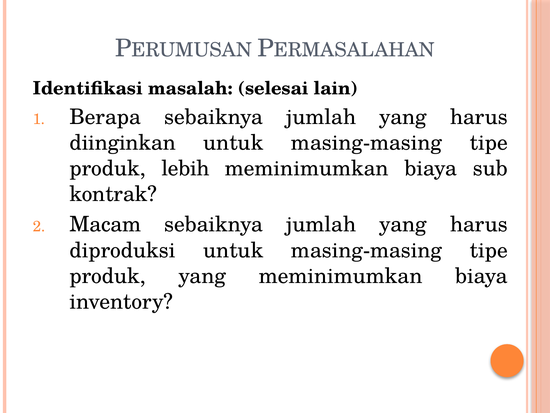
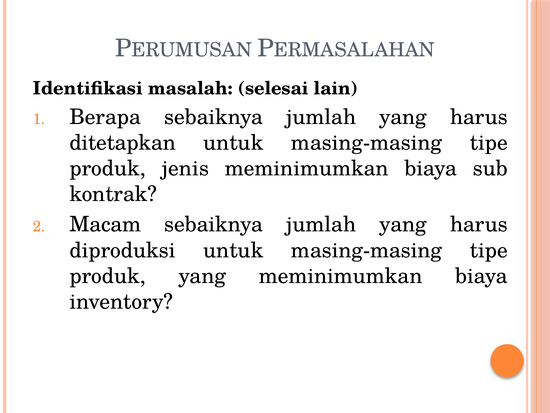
diinginkan: diinginkan -> ditetapkan (123, 143)
lebih: lebih -> jenis (185, 168)
